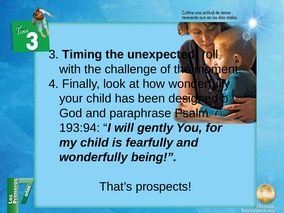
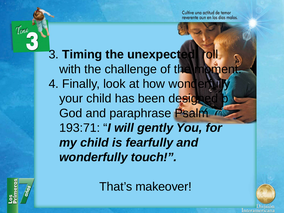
193:94: 193:94 -> 193:71 (80, 128)
being: being -> touch (154, 157)
prospects: prospects -> makeover (164, 187)
